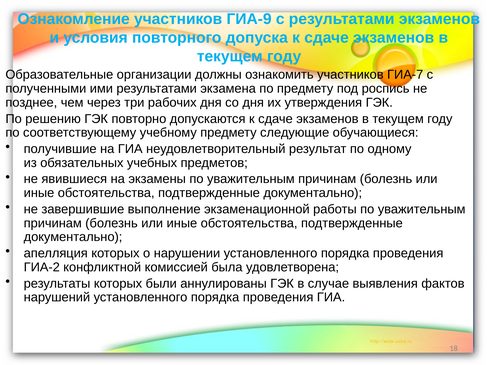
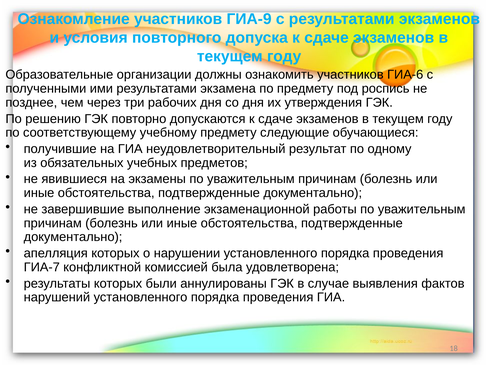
ГИА-7: ГИА-7 -> ГИА-6 (405, 75)
ГИА-2: ГИА-2 -> ГИА-7 (42, 267)
